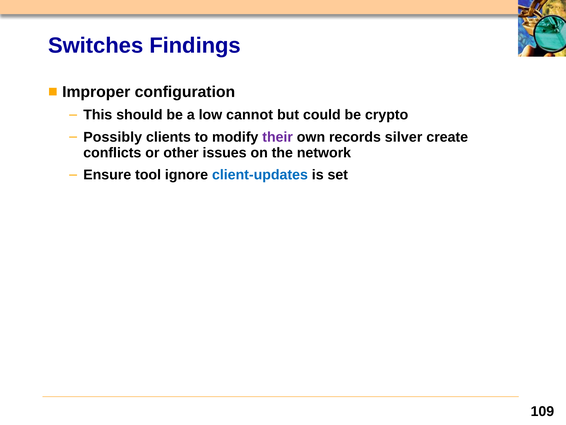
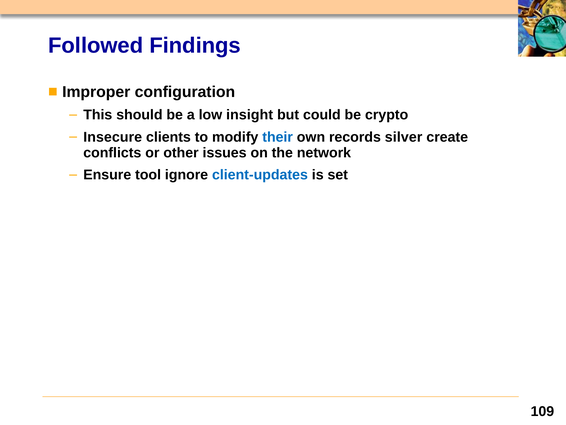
Switches: Switches -> Followed (96, 46)
cannot: cannot -> insight (250, 115)
Possibly: Possibly -> Insecure (113, 137)
their colour: purple -> blue (278, 137)
